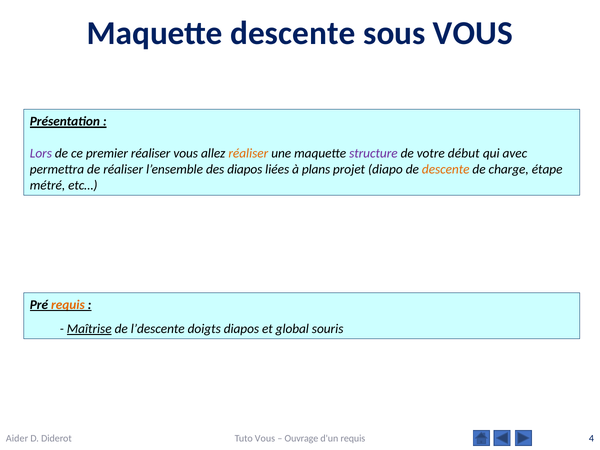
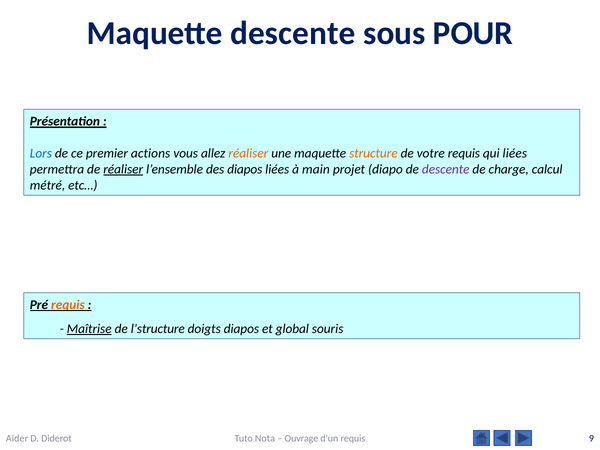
sous VOUS: VOUS -> POUR (473, 33)
Lors colour: purple -> blue (41, 153)
premier réaliser: réaliser -> actions (151, 153)
structure colour: purple -> orange (373, 153)
votre début: début -> requis (464, 153)
qui avec: avec -> liées (515, 153)
réaliser underline: none -> present (123, 169)
plans: plans -> main (316, 169)
descente colour: orange -> purple (446, 169)
étape: étape -> calcul (547, 169)
l’descente: l’descente -> l’structure (158, 329)
Tuto Vous: Vous -> Nota (265, 439)
4: 4 -> 9 (592, 439)
